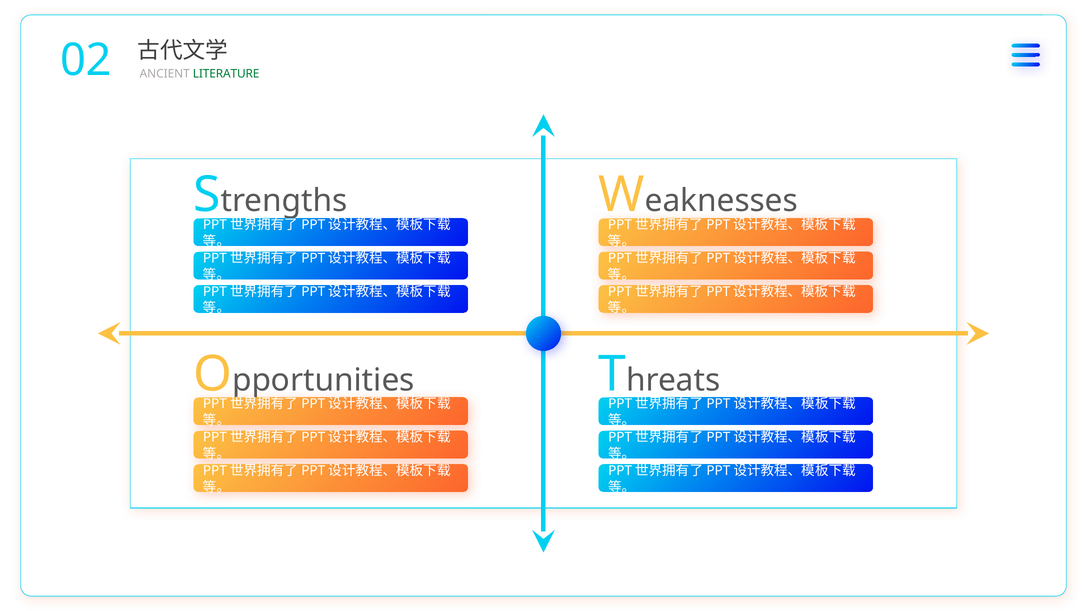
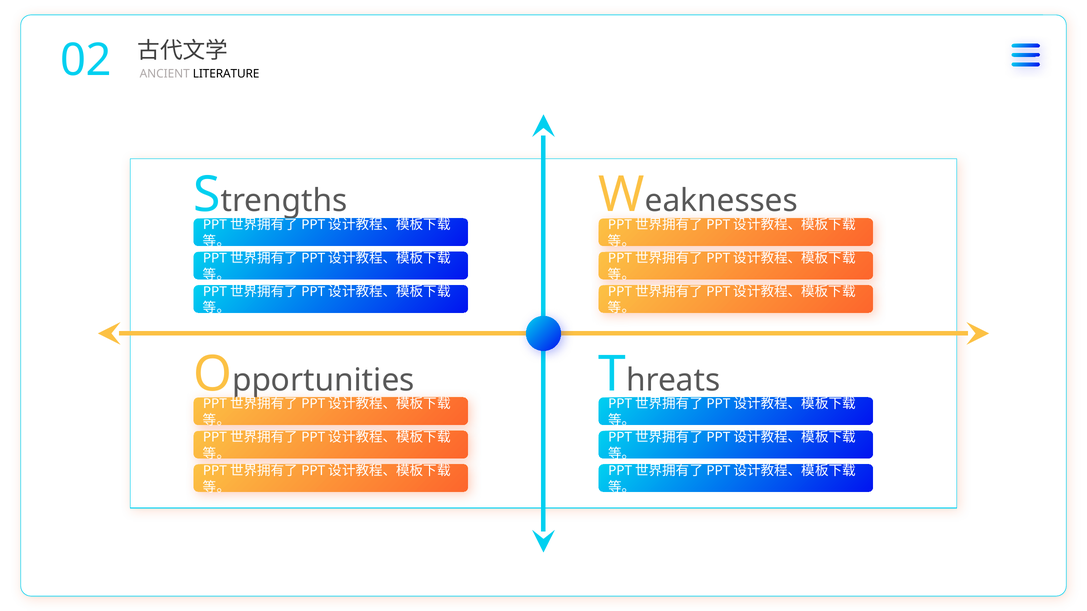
LITERATURE colour: green -> black (226, 74)
